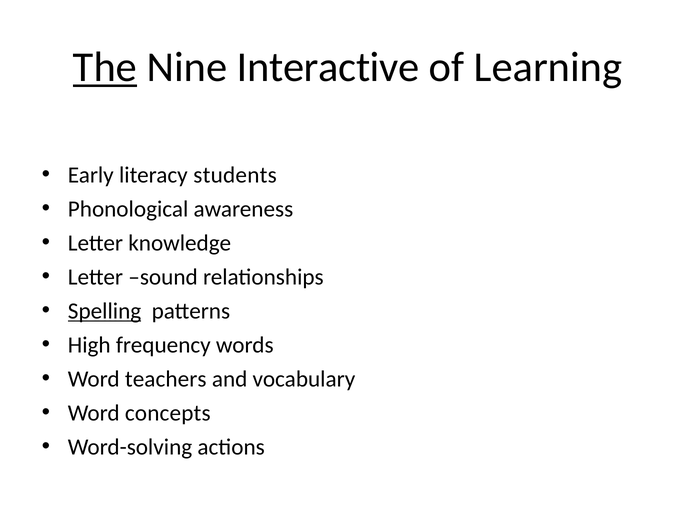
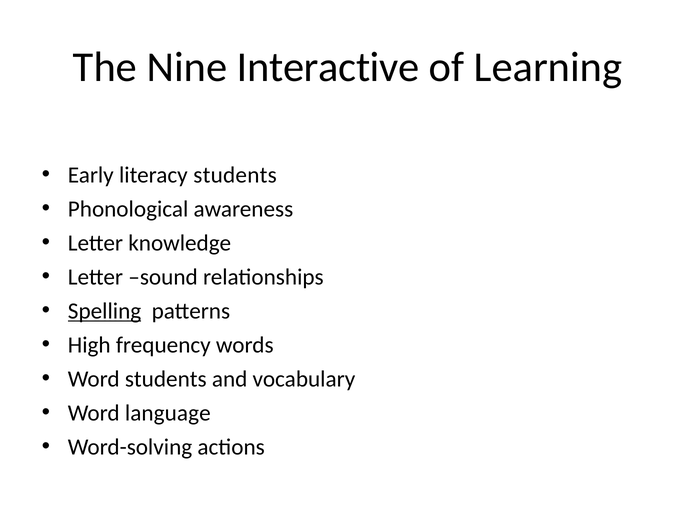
The underline: present -> none (105, 67)
Word teachers: teachers -> students (166, 379)
concepts: concepts -> language (168, 413)
